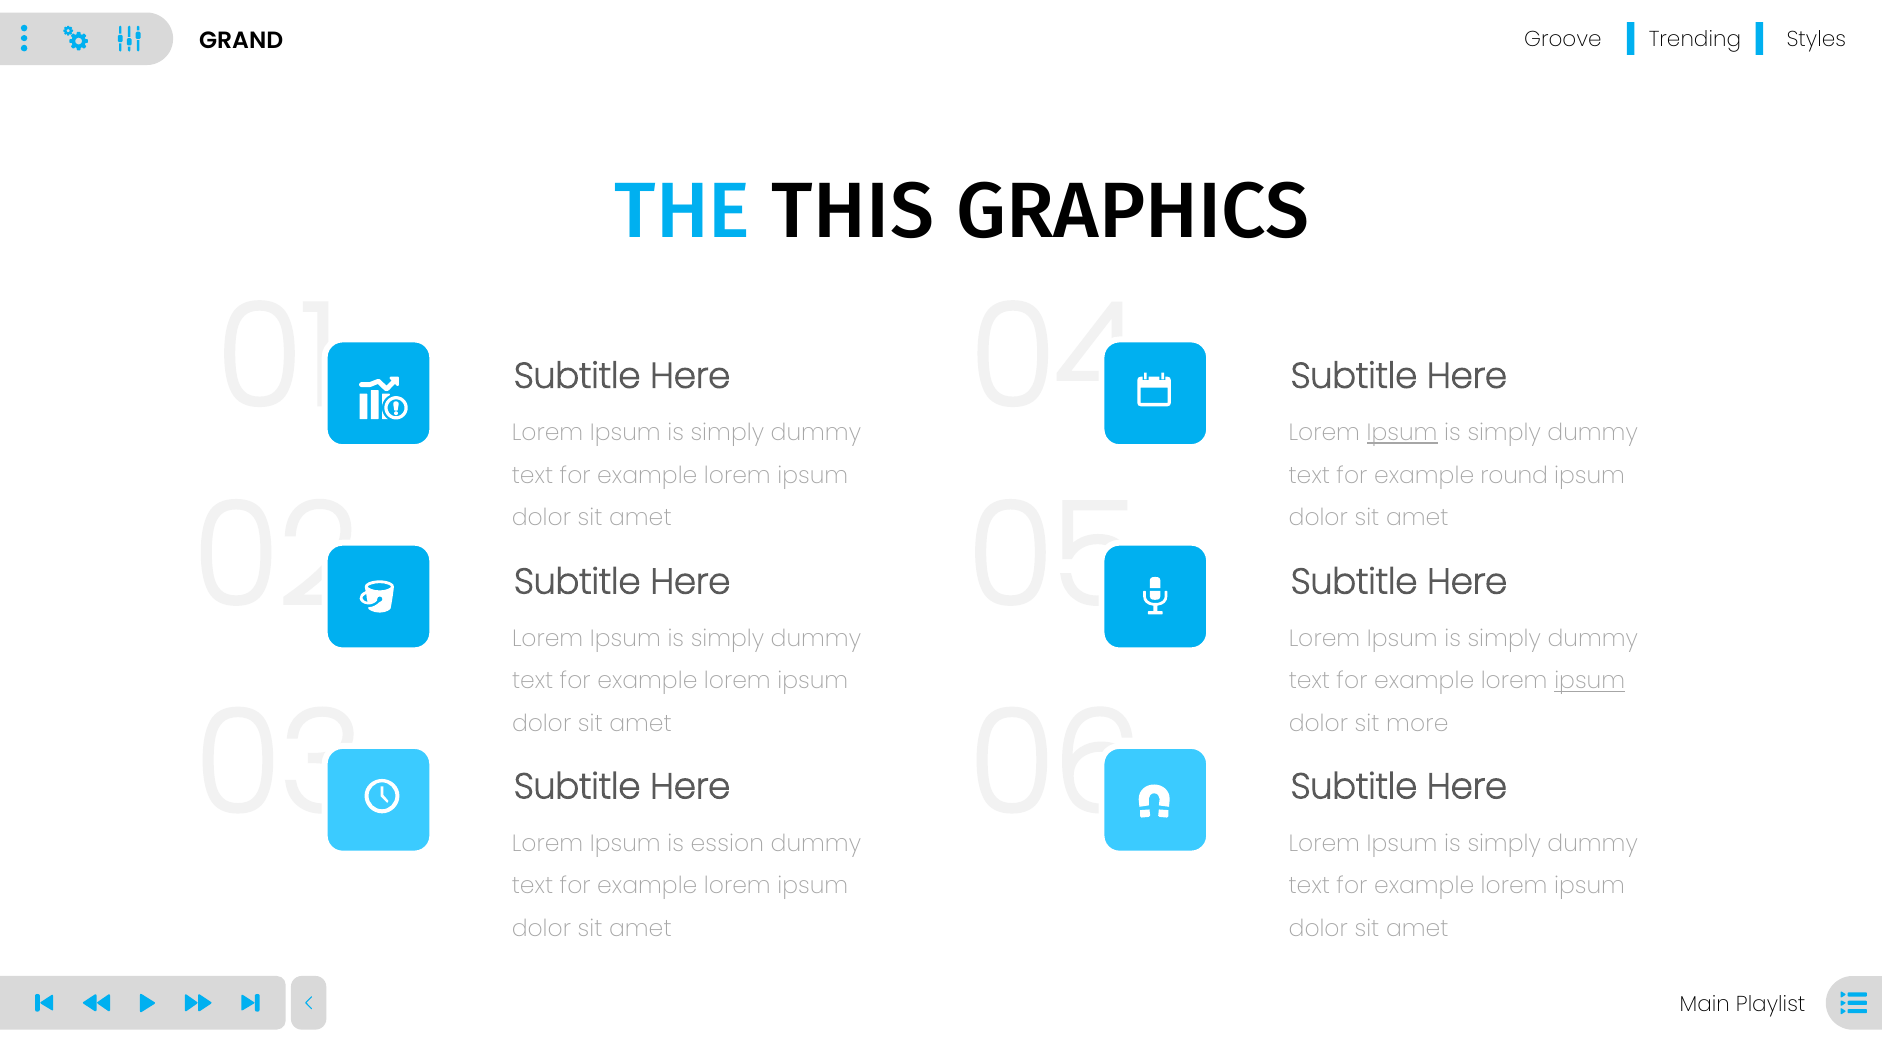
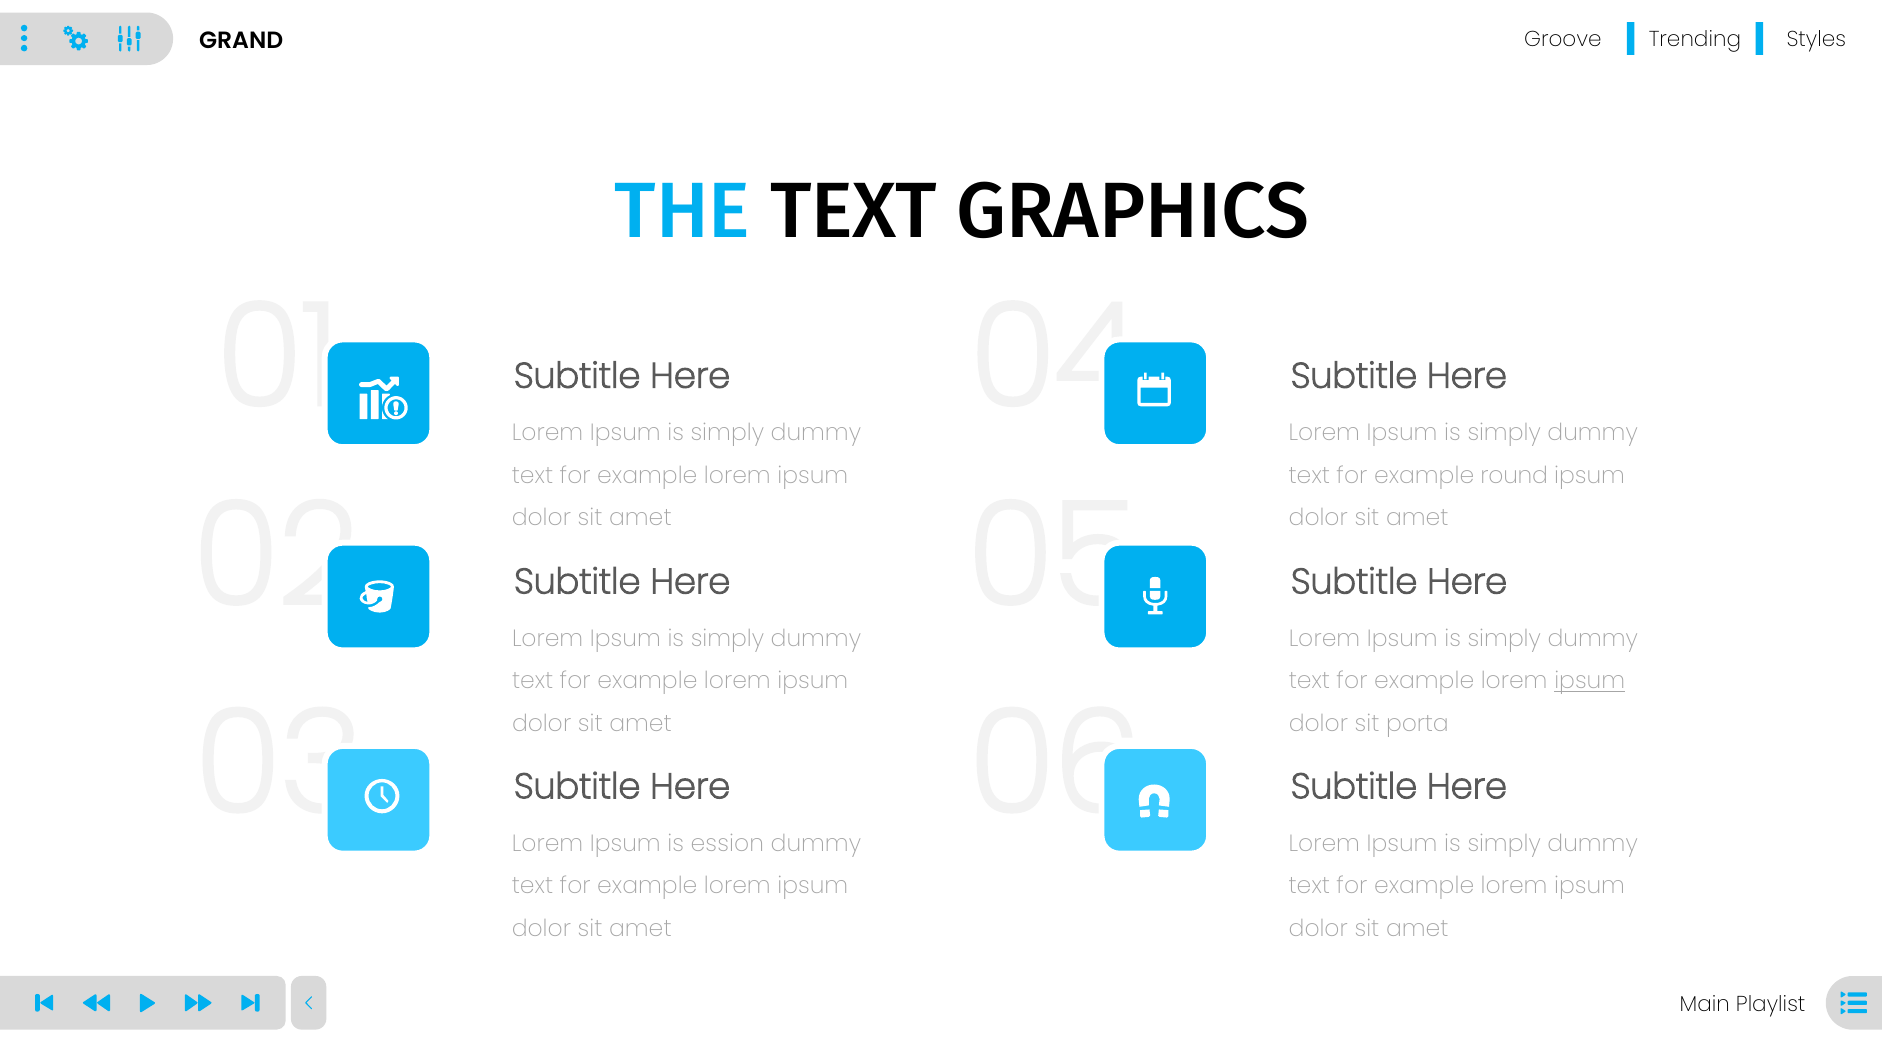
THE THIS: THIS -> TEXT (854, 211)
Ipsum underline: present -> none (1402, 433)
more: more -> porta (1417, 723)
